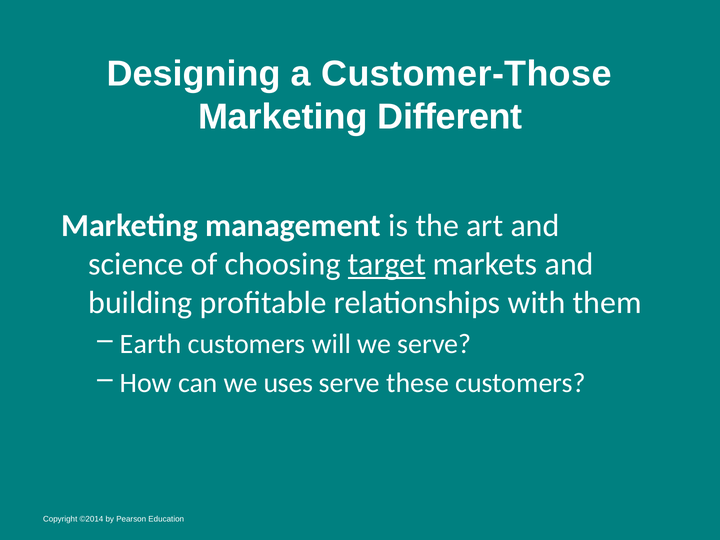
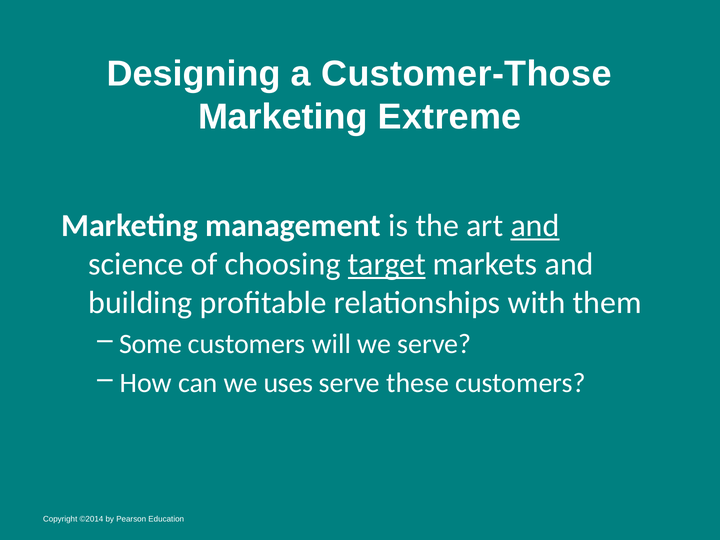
Different: Different -> Extreme (450, 117)
and underline: none -> present (535, 226)
Earth: Earth -> Some (151, 344)
